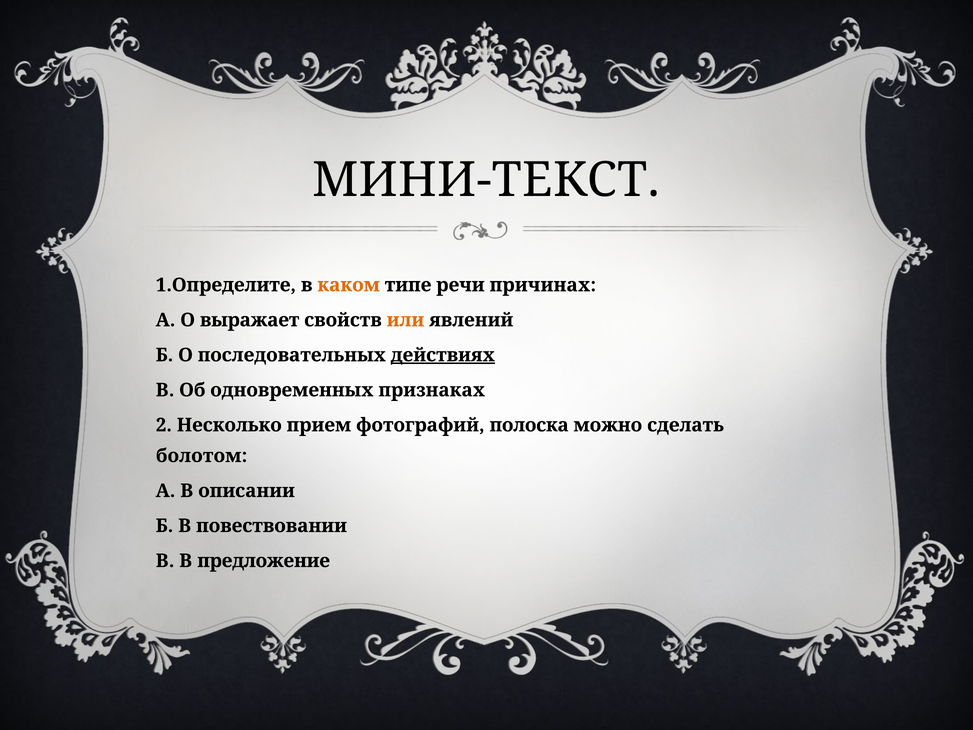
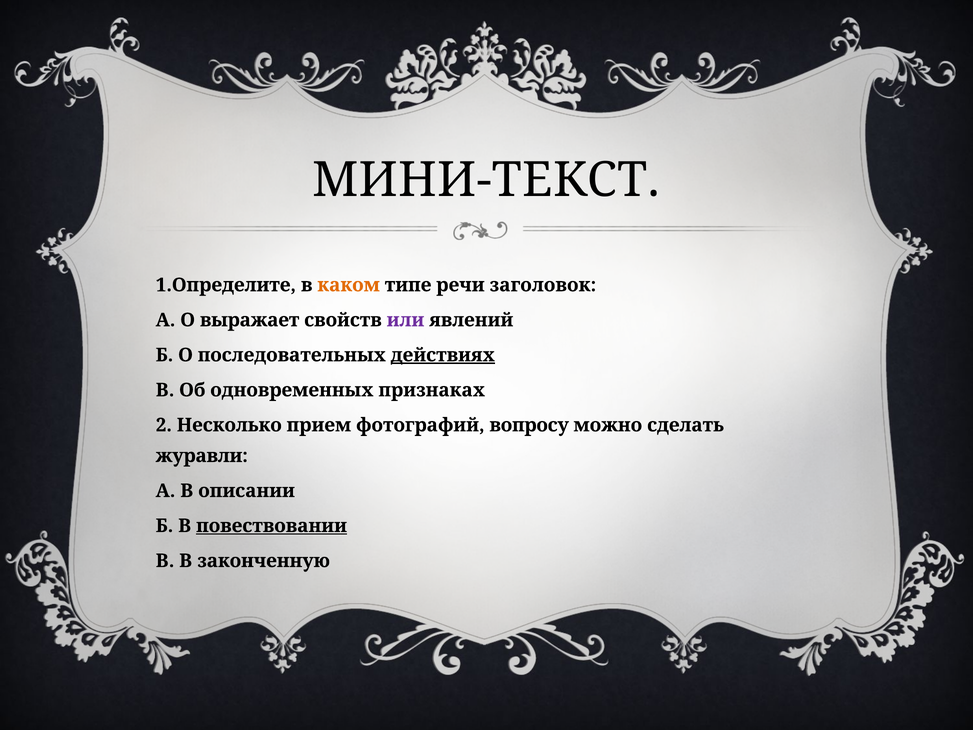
причинах: причинах -> заголовок (543, 285)
или colour: orange -> purple (405, 320)
полоска: полоска -> вопросу (529, 425)
болотом: болотом -> журавли (202, 456)
повествовании underline: none -> present (272, 526)
предложение: предложение -> законченную (264, 561)
